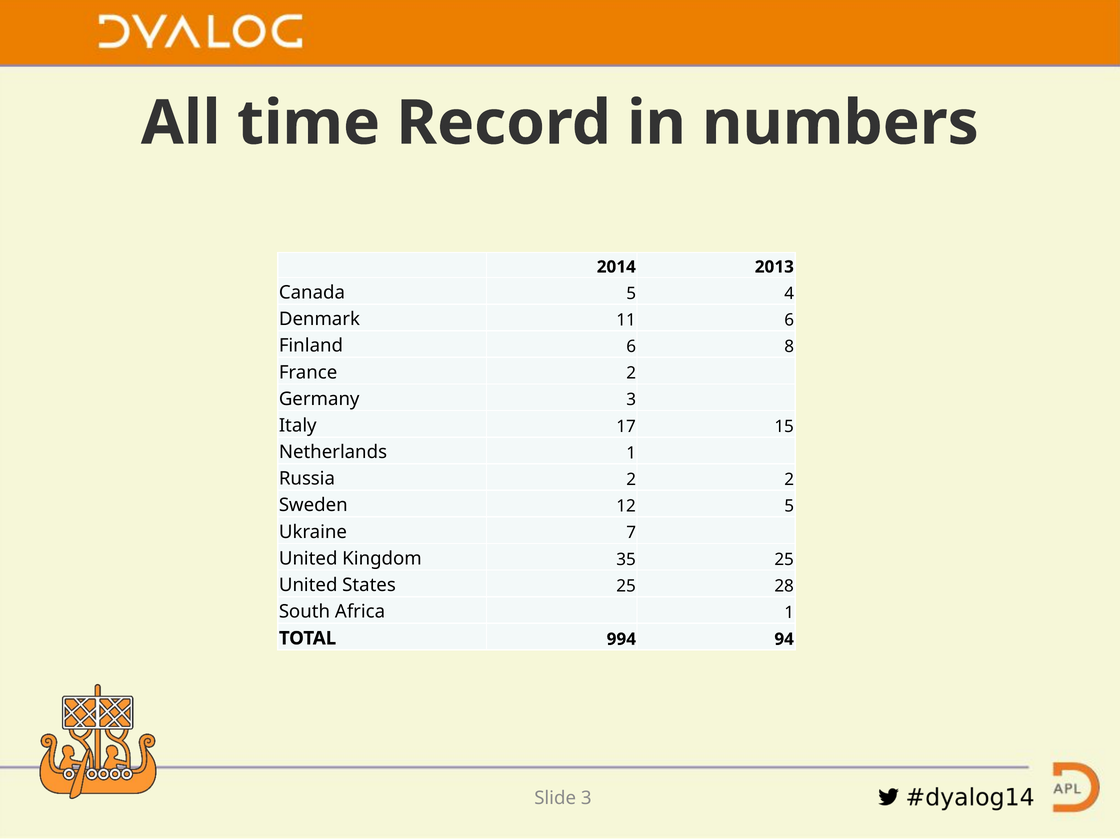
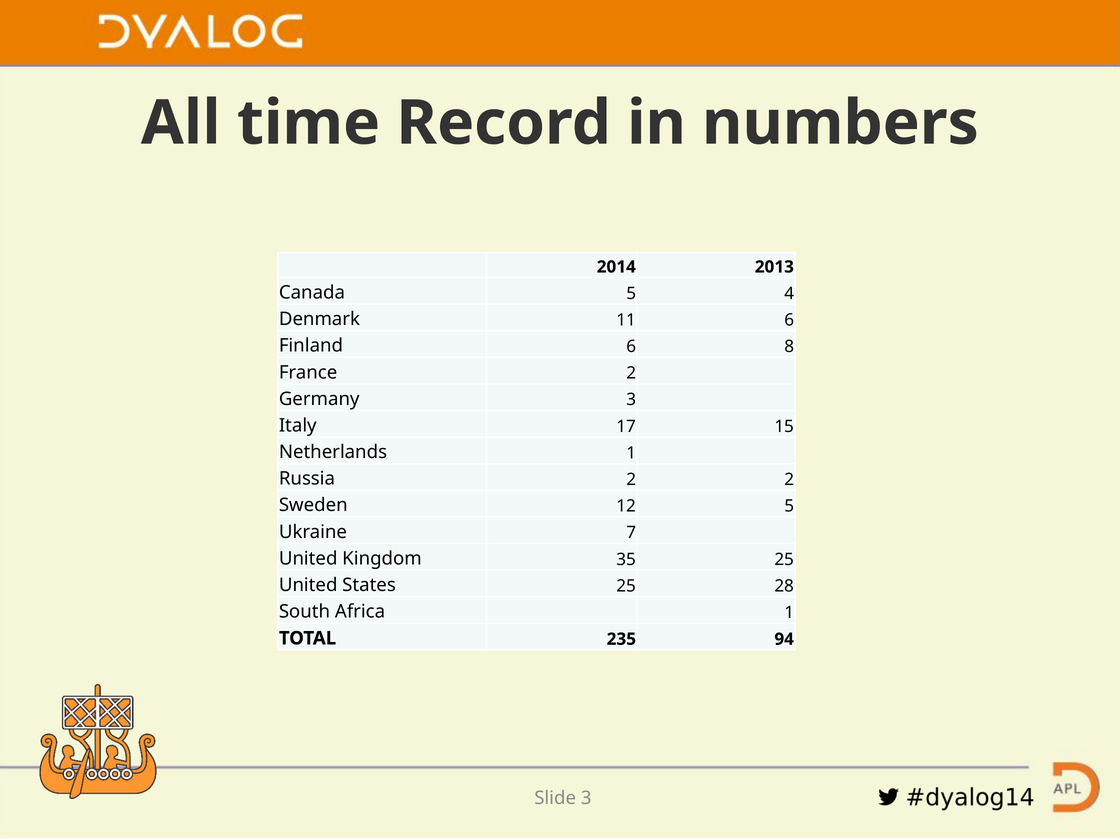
994: 994 -> 235 (621, 639)
